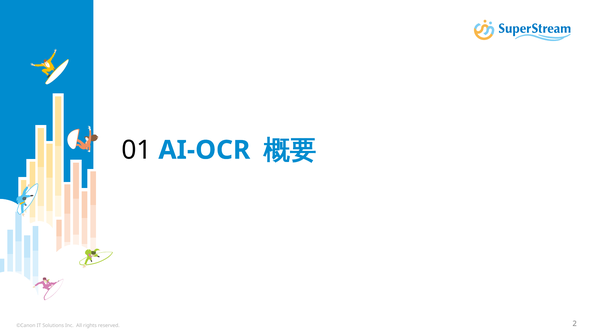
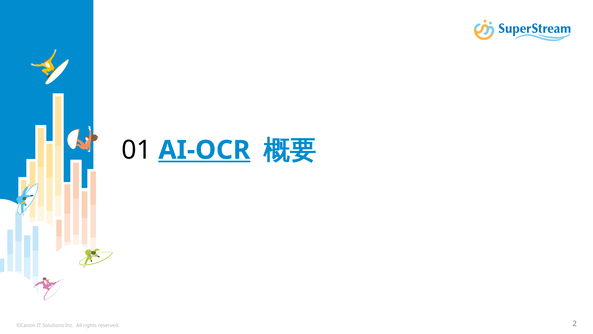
AI-OCR underline: none -> present (204, 150)
